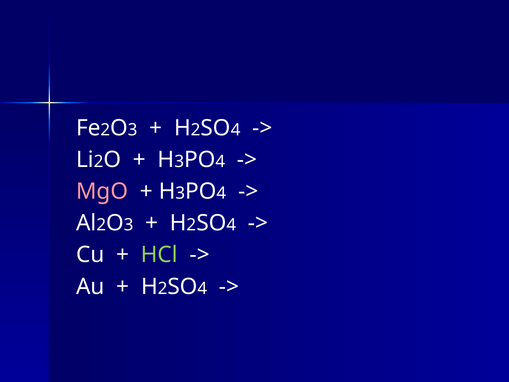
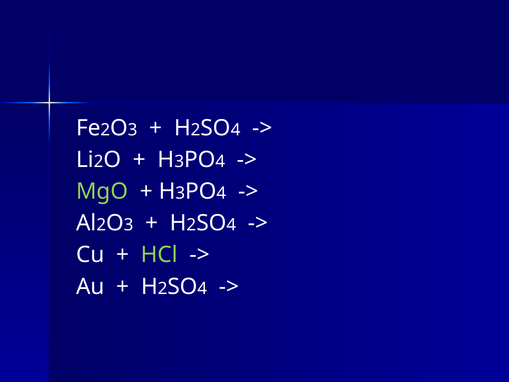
MgO colour: pink -> light green (102, 191)
